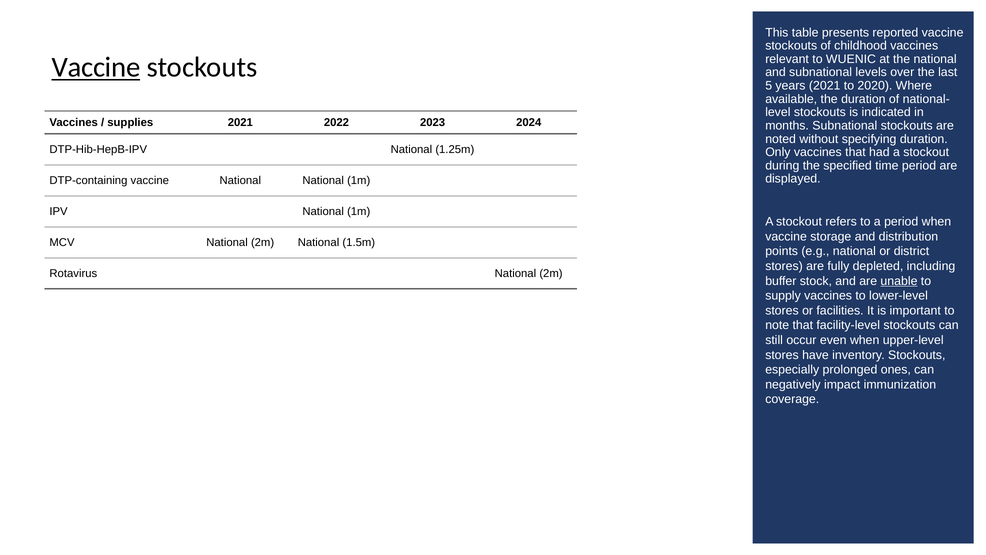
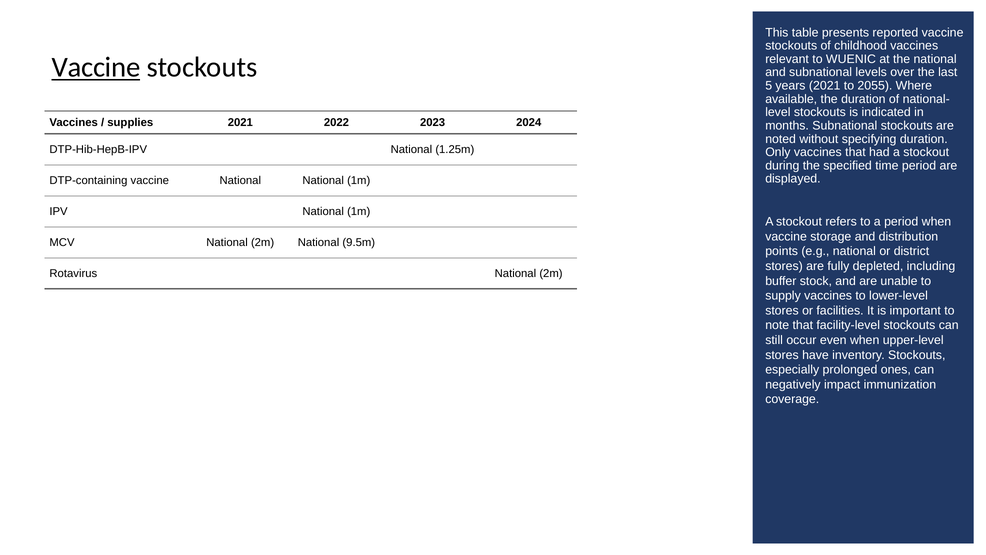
2020: 2020 -> 2055 (875, 86)
1.5m: 1.5m -> 9.5m (359, 242)
unable underline: present -> none (899, 281)
